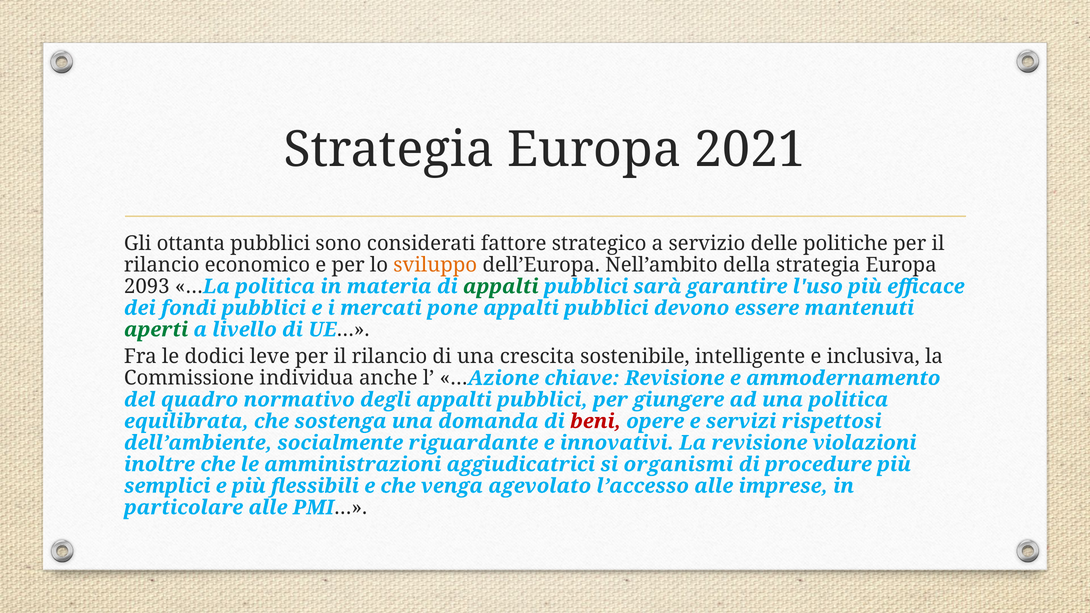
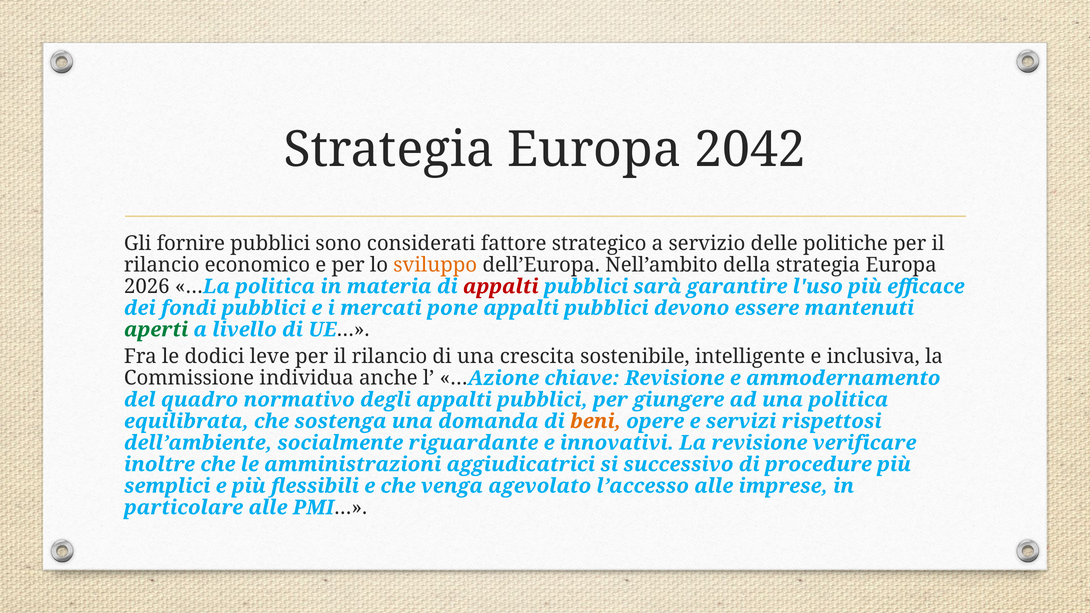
2021: 2021 -> 2042 (750, 150)
ottanta: ottanta -> fornire (191, 243)
2093: 2093 -> 2026 (147, 287)
appalti colour: green -> red (501, 287)
beni colour: red -> orange (595, 421)
violazioni: violazioni -> verificare (865, 443)
organismi: organismi -> successivo (678, 465)
